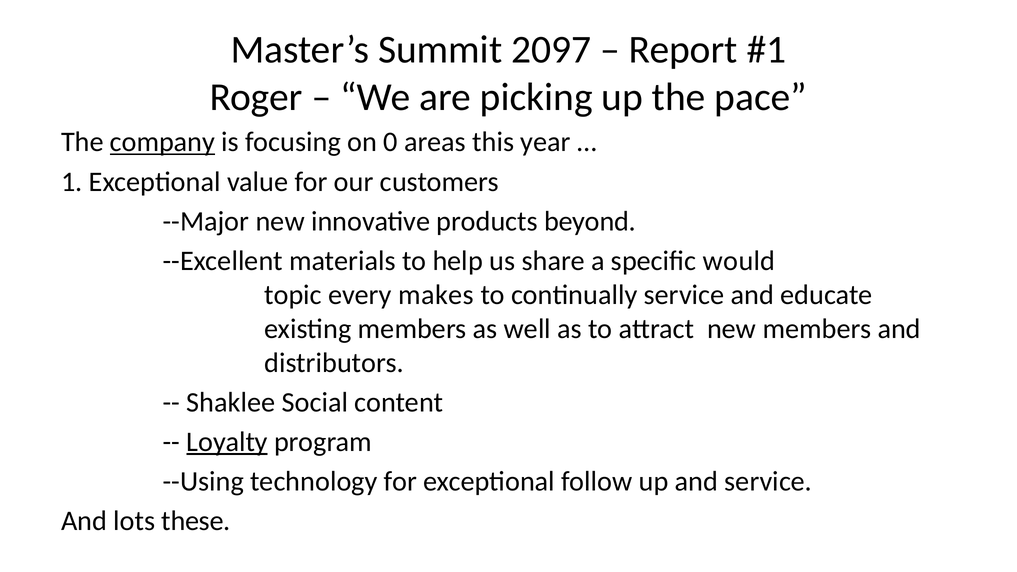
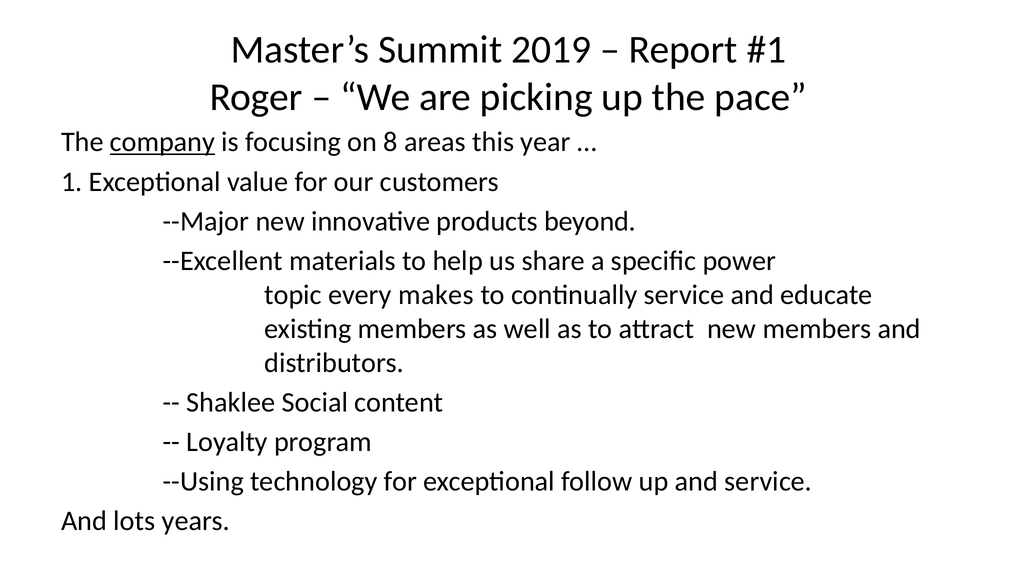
2097: 2097 -> 2019 (551, 50)
0: 0 -> 8 (390, 142)
would: would -> power (739, 261)
Loyalty underline: present -> none (227, 442)
these: these -> years (196, 521)
